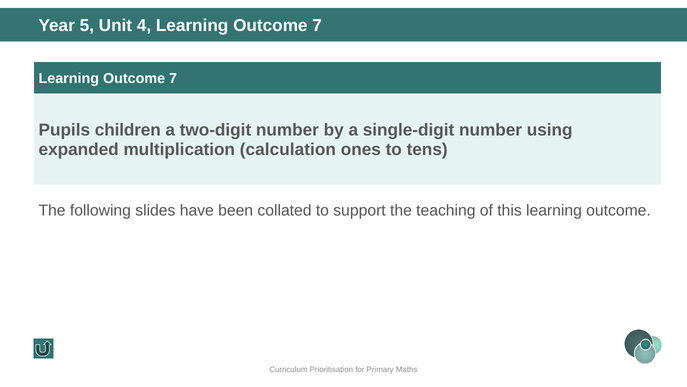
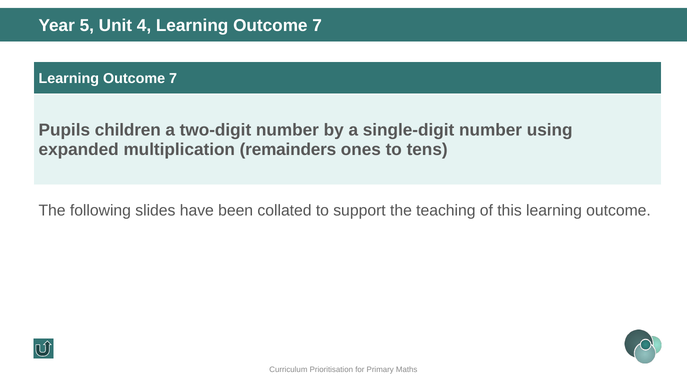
calculation: calculation -> remainders (288, 149)
